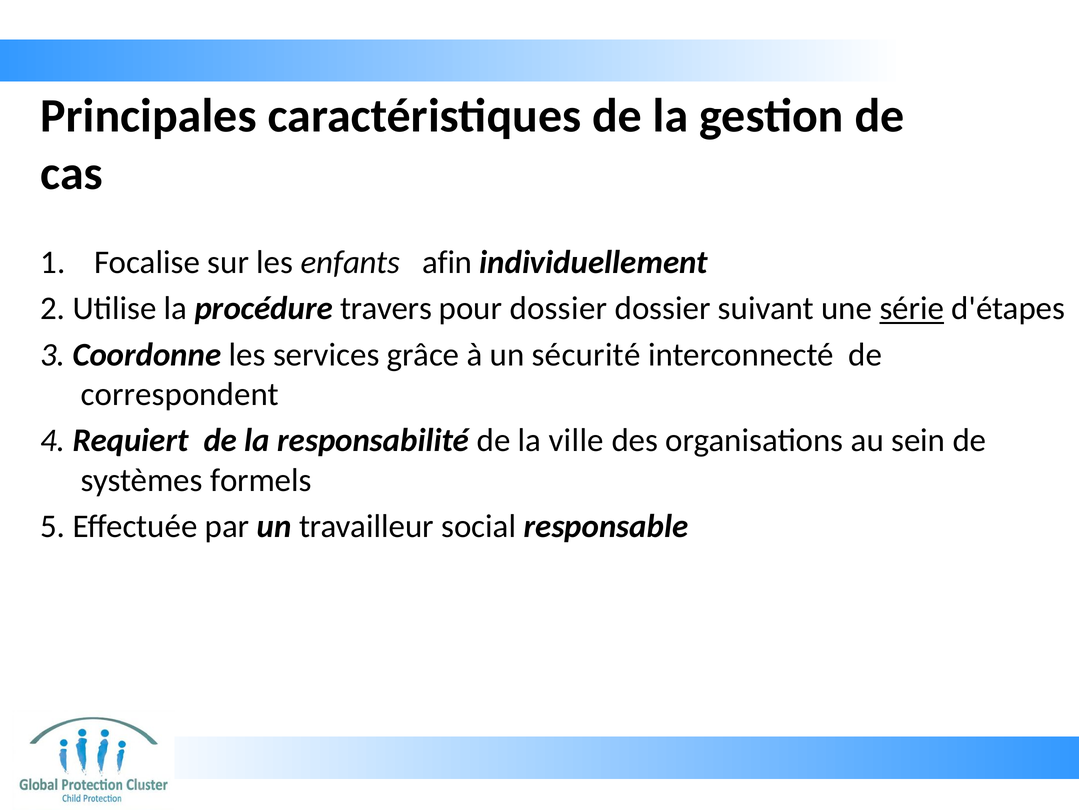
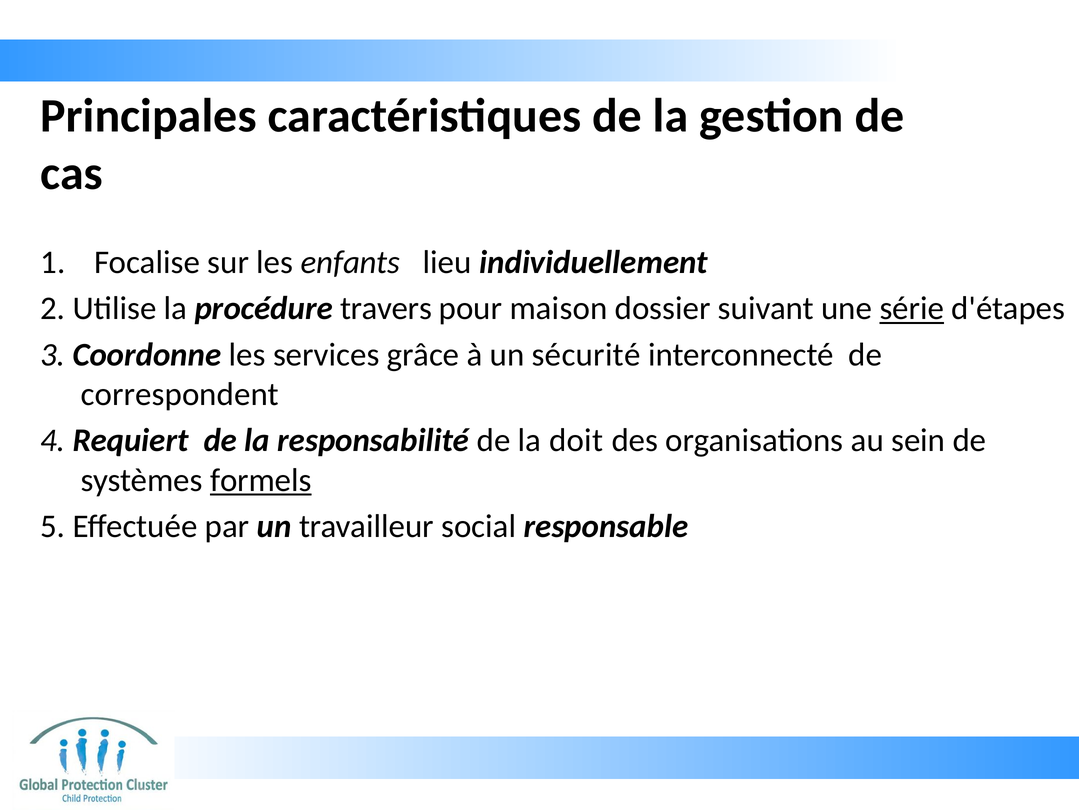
afin: afin -> lieu (447, 262)
pour dossier: dossier -> maison (558, 308)
ville: ville -> doit (576, 440)
formels underline: none -> present (261, 480)
